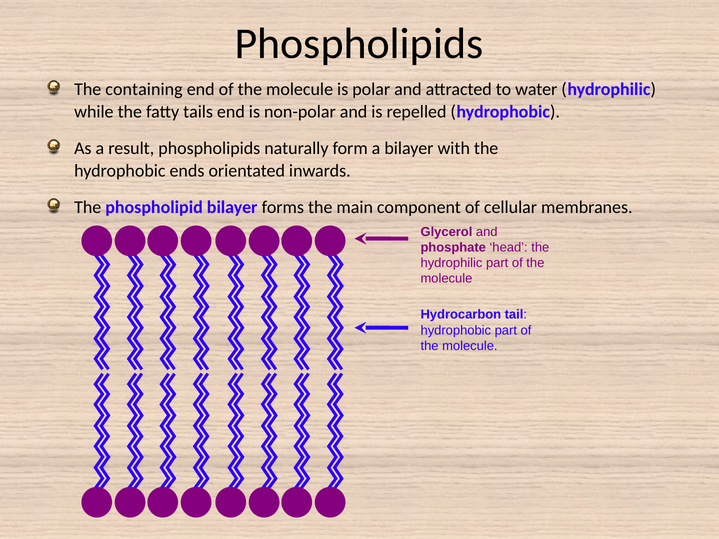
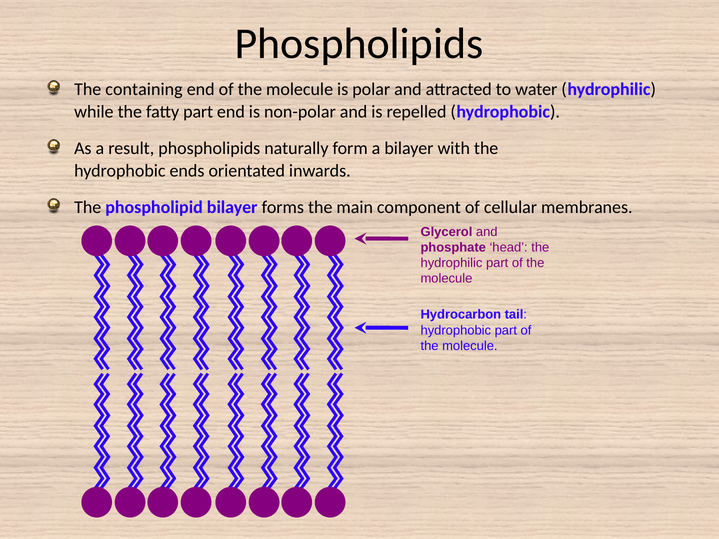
fatty tails: tails -> part (198, 112)
